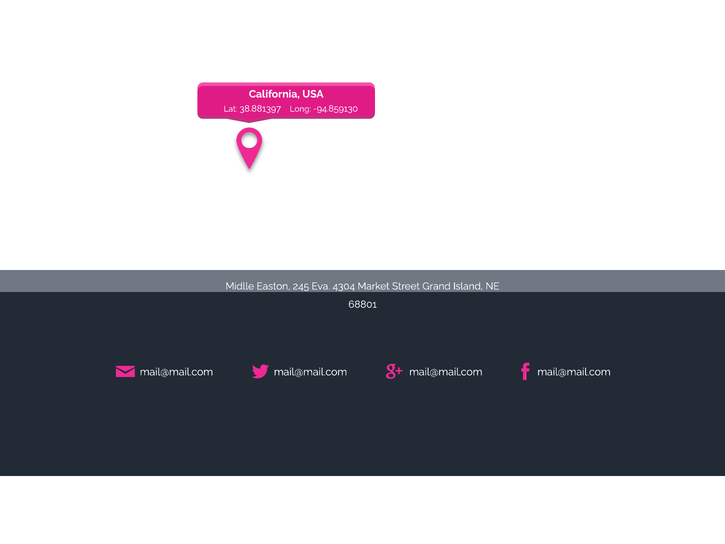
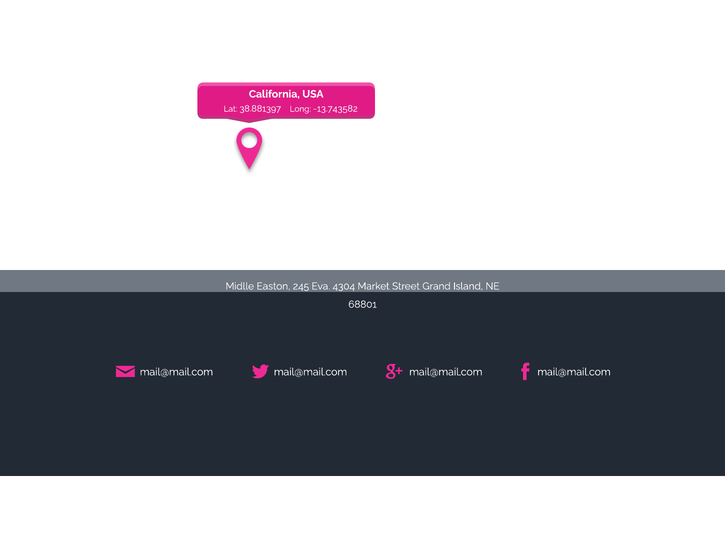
-94.859130: -94.859130 -> -13.743582 (335, 109)
